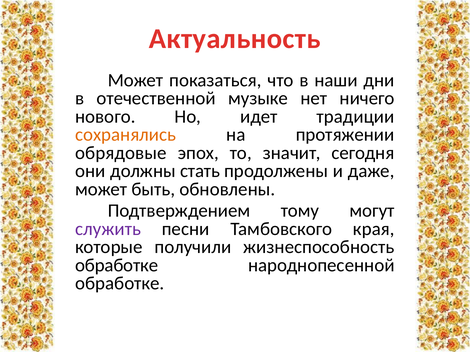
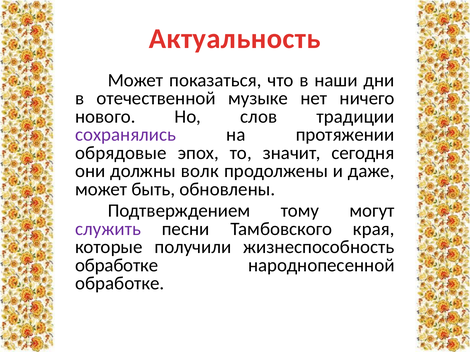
идет: идет -> слов (259, 117)
сохранялись colour: orange -> purple (126, 135)
стать: стать -> волк (200, 171)
